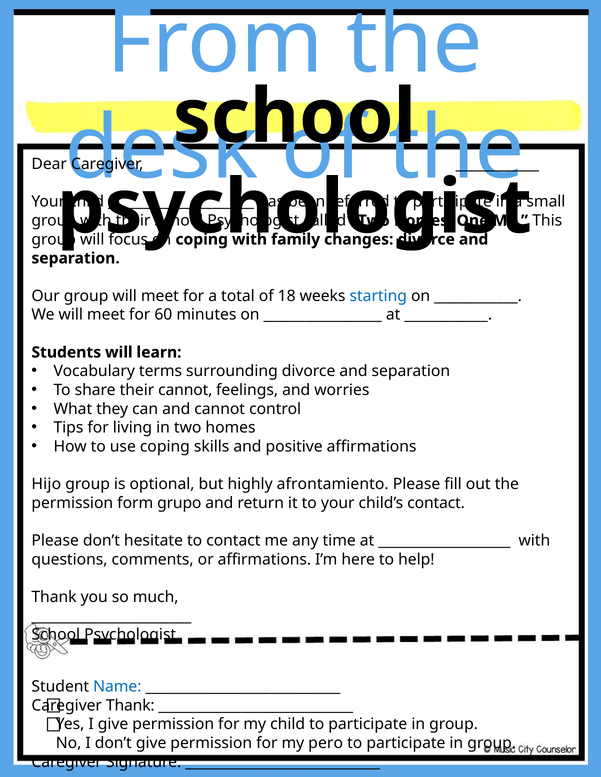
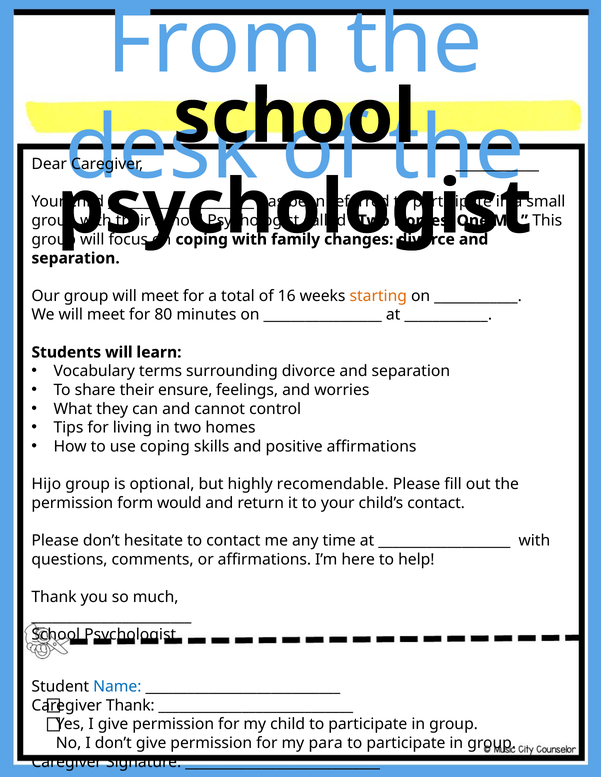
18: 18 -> 16 (287, 296)
starting colour: blue -> orange (378, 296)
60: 60 -> 80 (163, 315)
their cannot: cannot -> ensure (185, 390)
afrontamiento: afrontamiento -> recomendable (333, 485)
grupo: grupo -> would (179, 503)
pero: pero -> para (326, 744)
